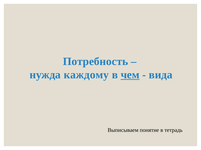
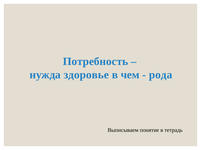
каждому: каждому -> здоровье (86, 75)
чем underline: present -> none (130, 75)
вида: вида -> рода (161, 75)
